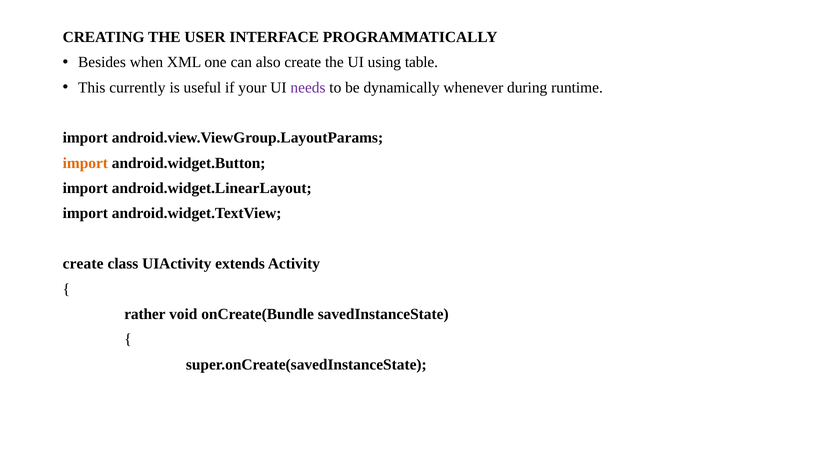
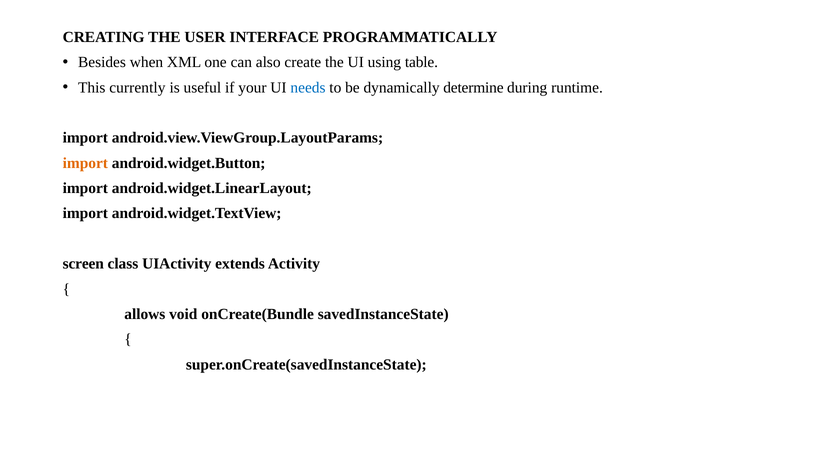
needs colour: purple -> blue (308, 88)
whenever: whenever -> determine (473, 88)
create: create -> screen (83, 264)
rather: rather -> allows (145, 314)
